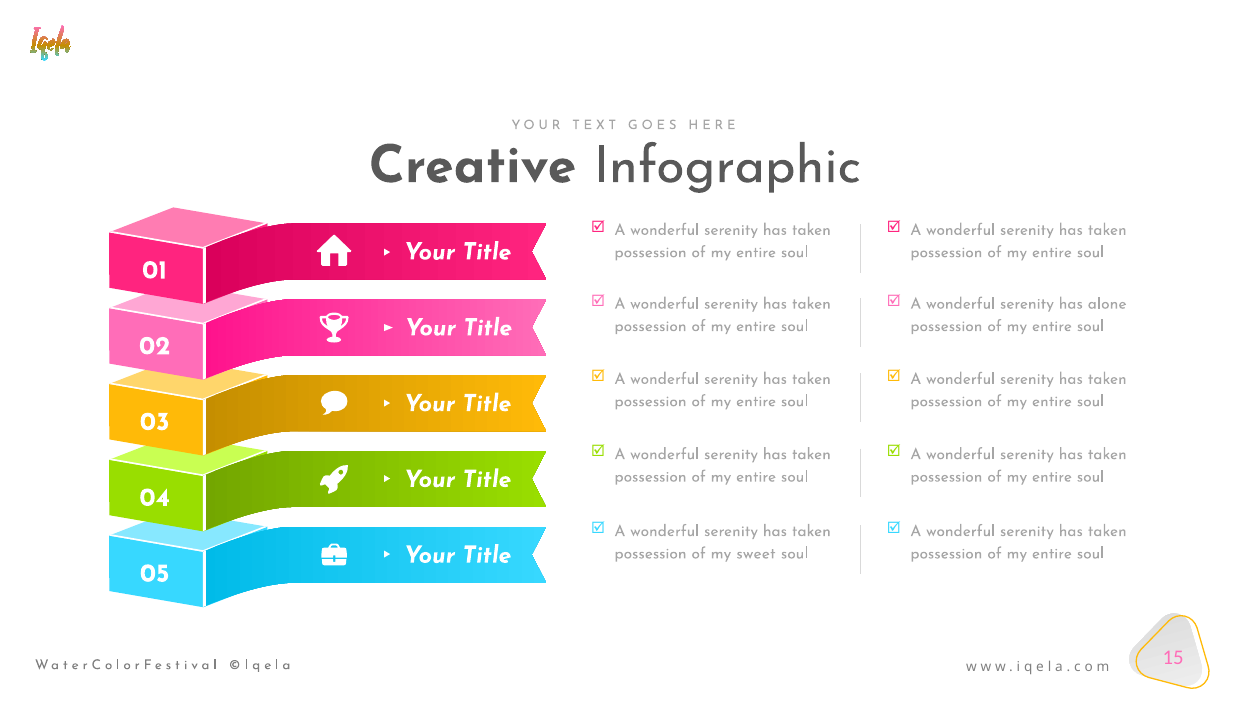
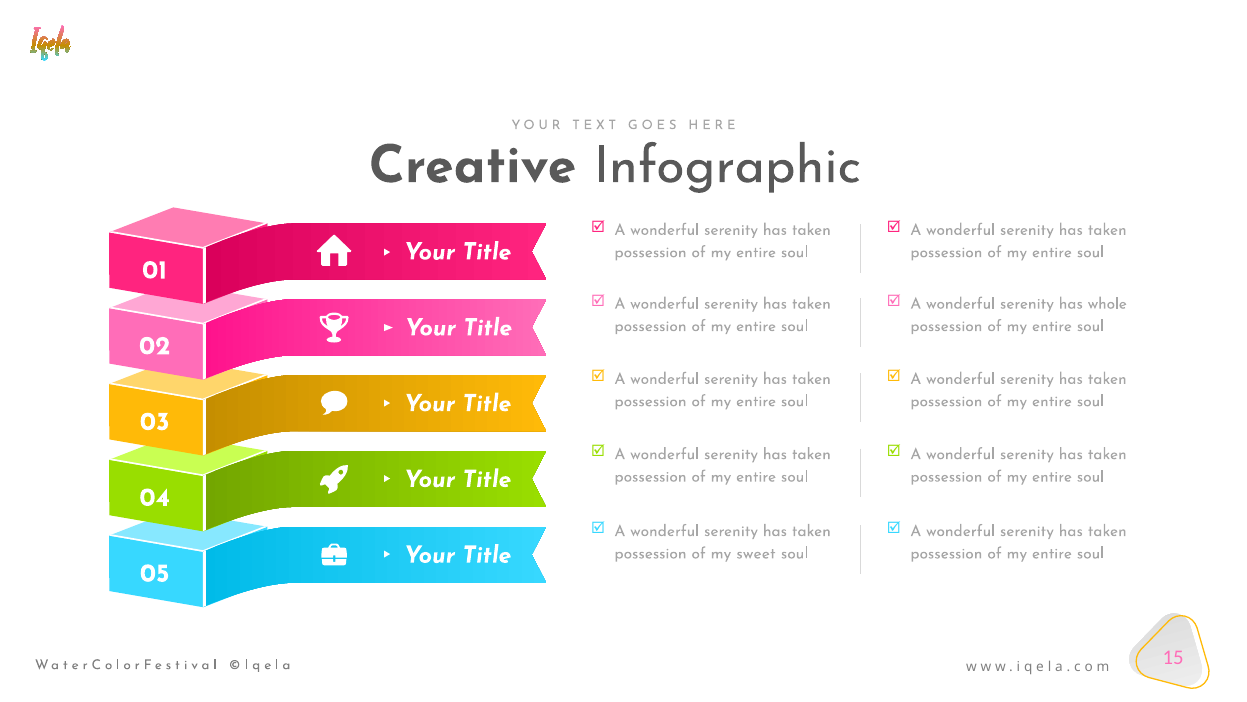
alone: alone -> whole (1107, 303)
